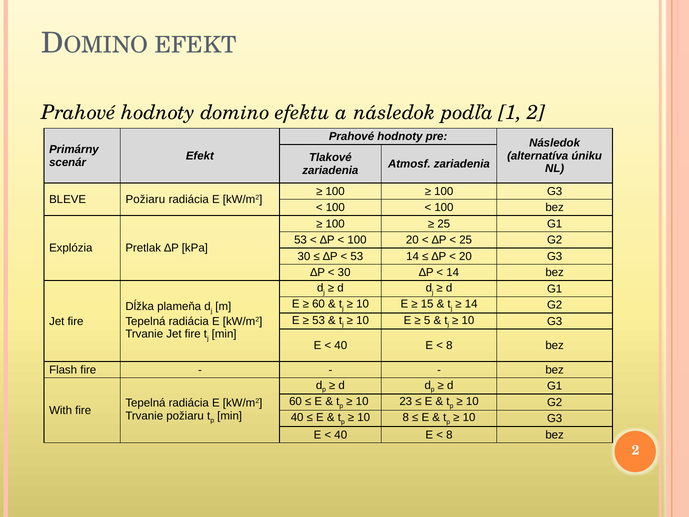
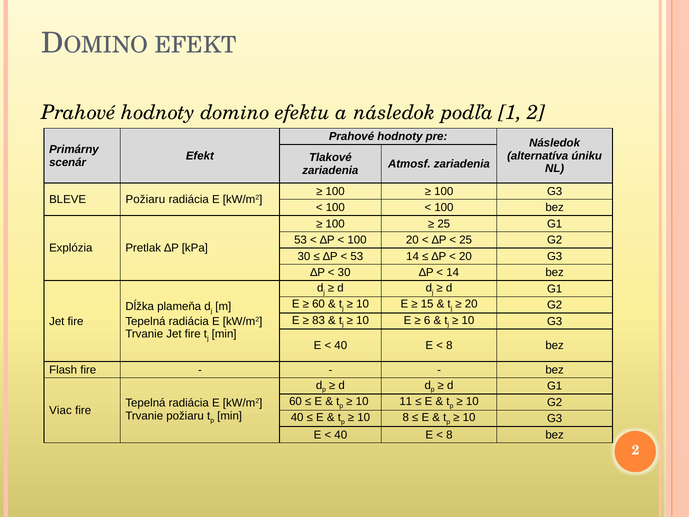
14: 14 -> 20 (471, 304)
53: 53 -> 83 (319, 320)
5: 5 -> 6 (427, 320)
23: 23 -> 11 (406, 401)
With: With -> Viac (61, 410)
